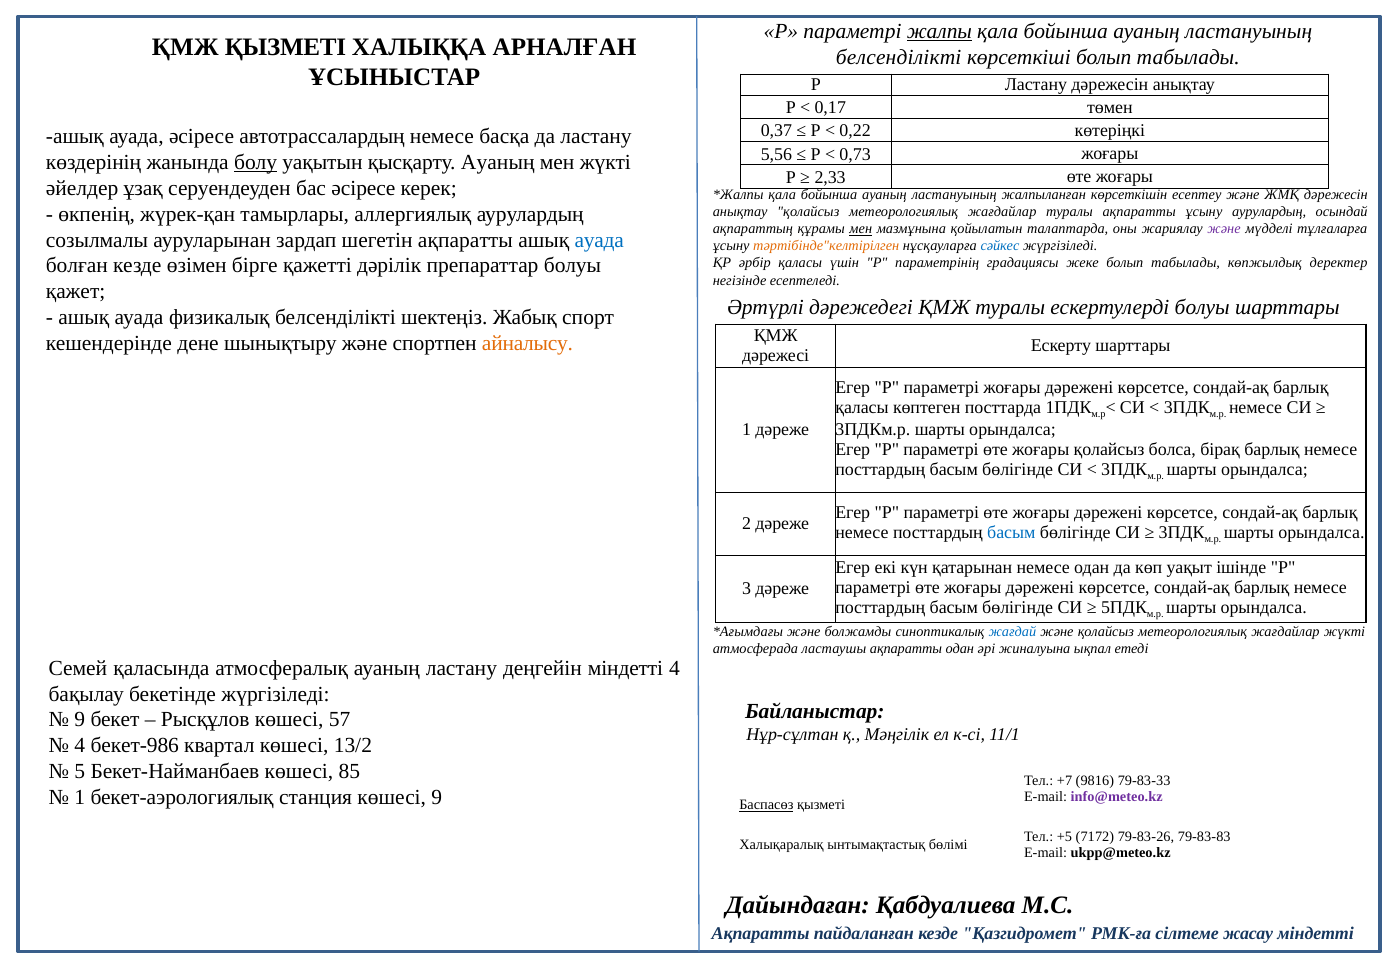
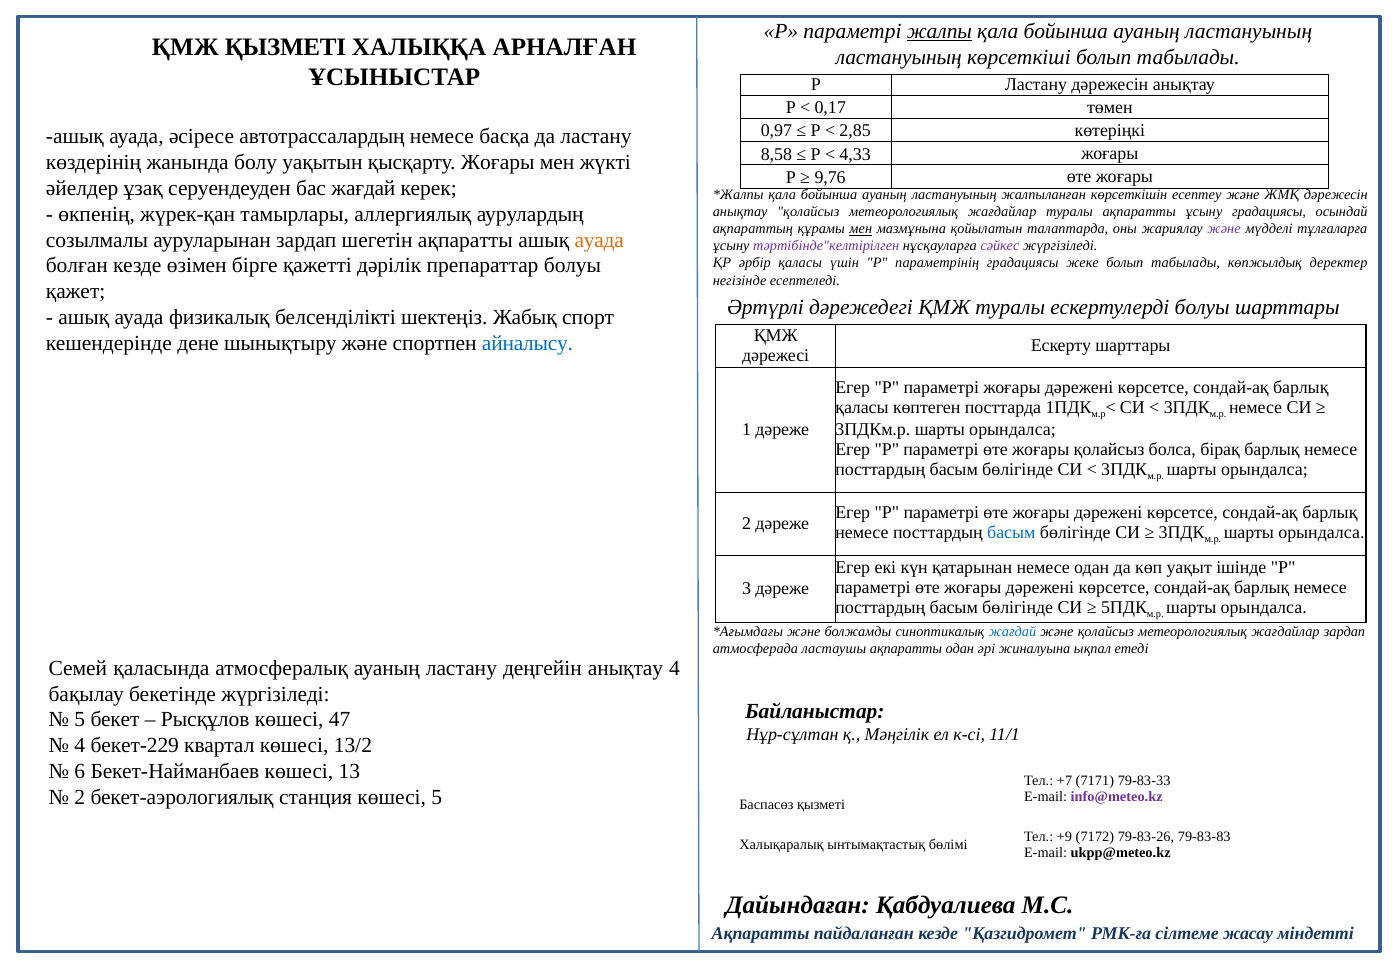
белсенділікті: белсенділікті -> ластануының (899, 57)
0,37: 0,37 -> 0,97 (776, 131)
0,22: 0,22 -> 2,85 (855, 131)
5,56: 5,56 -> 8,58 (776, 154)
0,73: 0,73 -> 4,33 (855, 154)
болу underline: present -> none (256, 162)
қысқарту Ауаның: Ауаның -> Жоғары (498, 162)
2,33: 2,33 -> 9,76 (830, 177)
бас әсіресе: әсіресе -> жағдай (363, 188)
ұсыну аурулардың: аурулардың -> градациясы (1269, 212)
ауада colour: blue -> orange (599, 240)
тәртібінде"келтірілген colour: orange -> purple (826, 246)
сәйкес colour: blue -> purple (1000, 246)
айналысу colour: orange -> blue (528, 343)
жағдайлар жүкті: жүкті -> зардап (1344, 632)
деңгейін міндетті: міндетті -> анықтау (625, 668)
9: 9 -> 5 (80, 720)
57: 57 -> 47 (340, 720)
бекет-986: бекет-986 -> бекет-229 (135, 746)
5: 5 -> 6 (80, 771)
85: 85 -> 13 (349, 771)
9816: 9816 -> 7171 (1095, 781)
1: 1 -> 2 (80, 797)
көшесі 9: 9 -> 5 (437, 797)
Баспасөз underline: present -> none (766, 805)
+5: +5 -> +9 (1064, 837)
